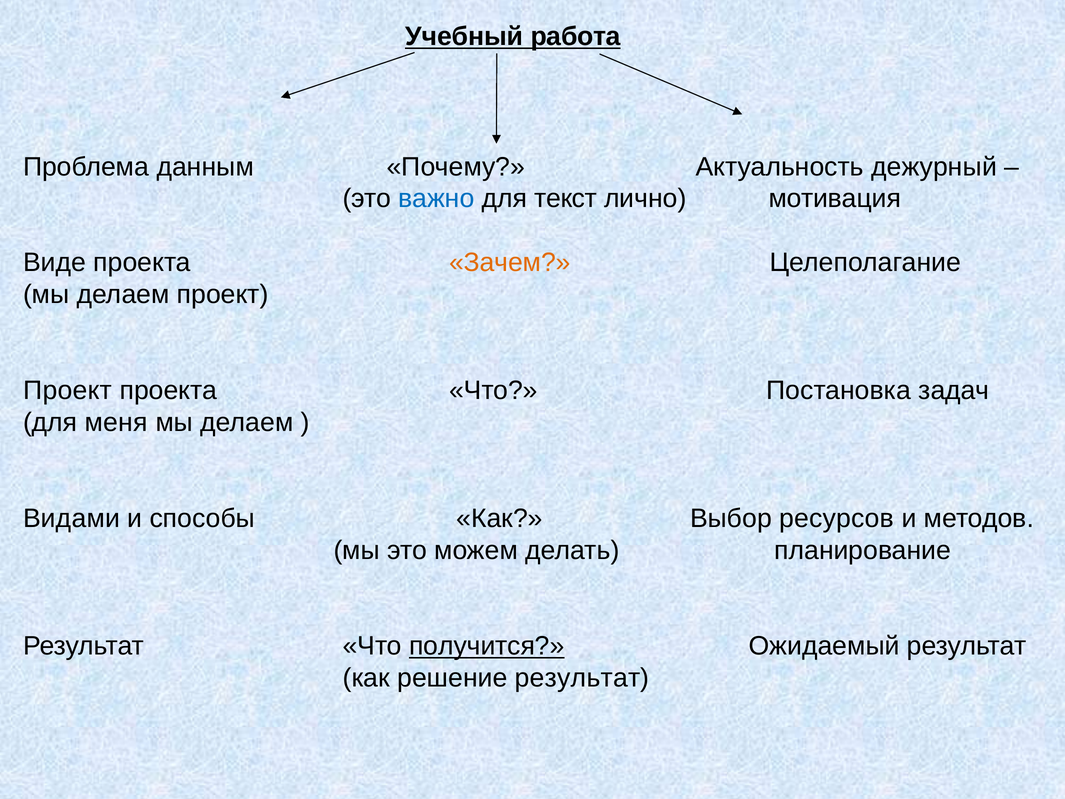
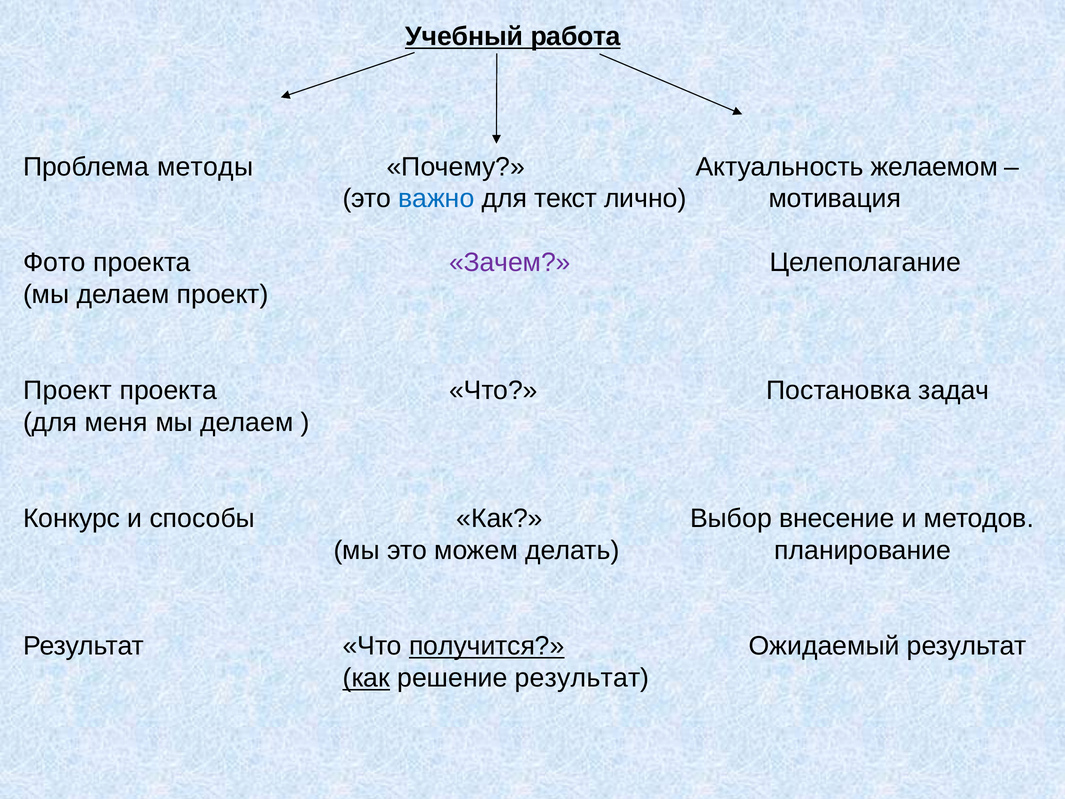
данным: данным -> методы (205, 167)
дежурный: дежурный -> желаемом (934, 167)
Виде: Виде -> Фото (54, 263)
Зачем colour: orange -> purple (510, 263)
Видами: Видами -> Конкурс (72, 518)
ресурсов: ресурсов -> внесение (837, 518)
как underline: none -> present (366, 678)
